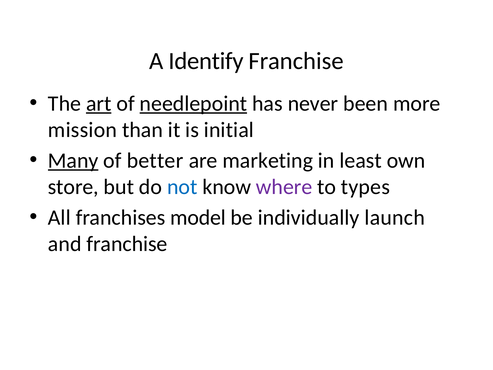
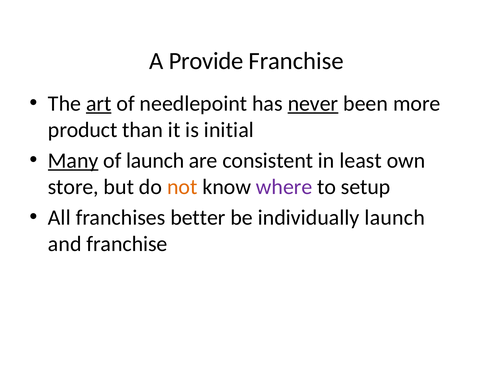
Identify: Identify -> Provide (206, 61)
needlepoint underline: present -> none (193, 103)
never underline: none -> present (313, 103)
mission: mission -> product (83, 130)
of better: better -> launch (155, 160)
marketing: marketing -> consistent (268, 160)
not colour: blue -> orange (182, 187)
types: types -> setup (366, 187)
model: model -> better (198, 217)
